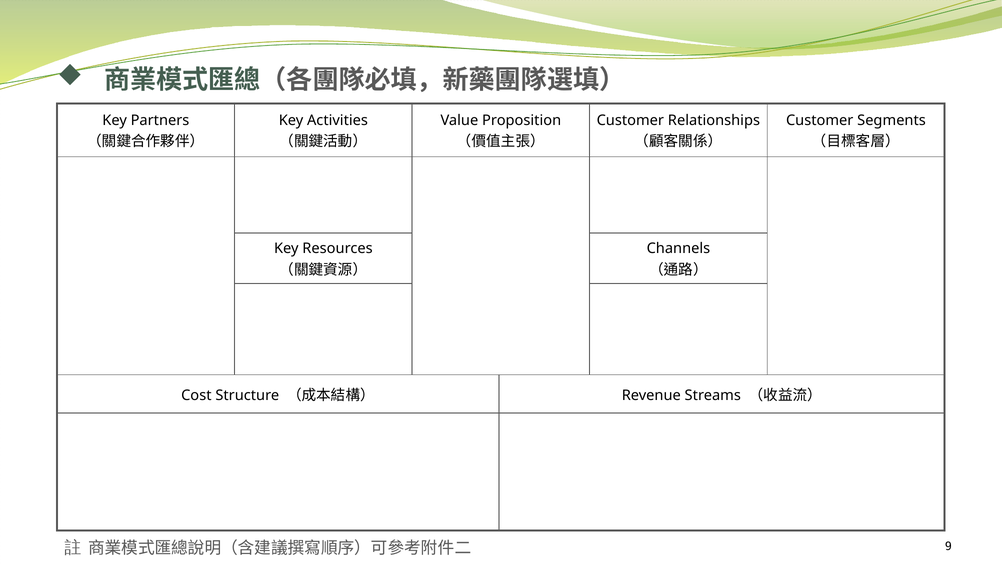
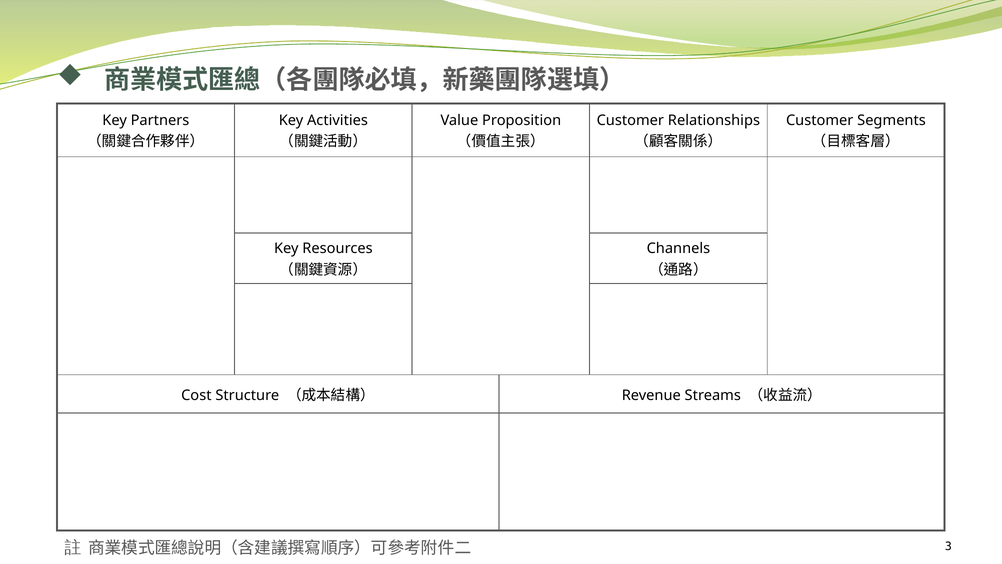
9: 9 -> 3 (948, 546)
